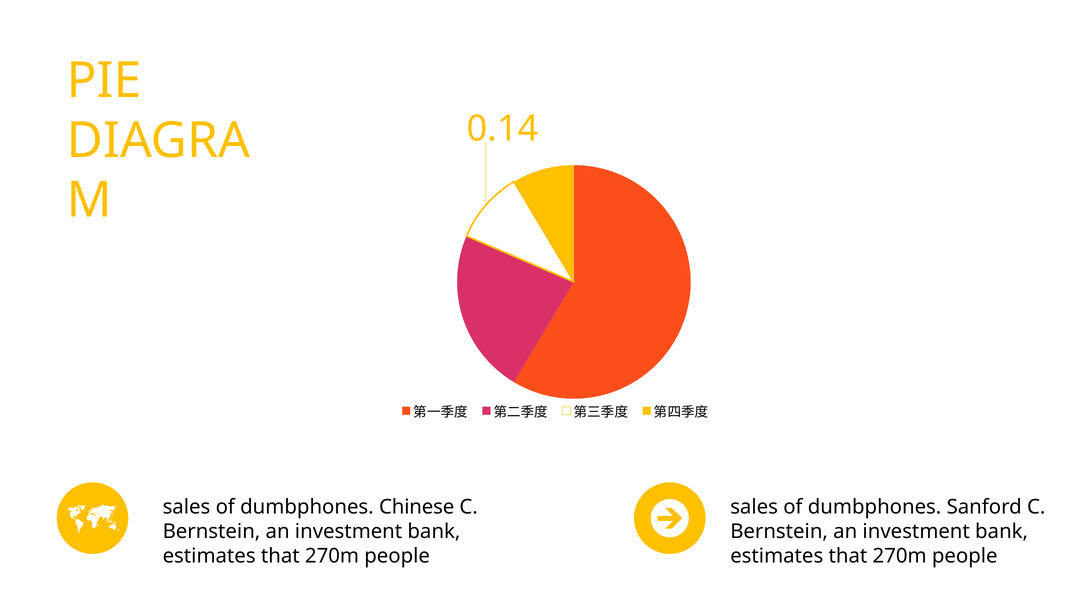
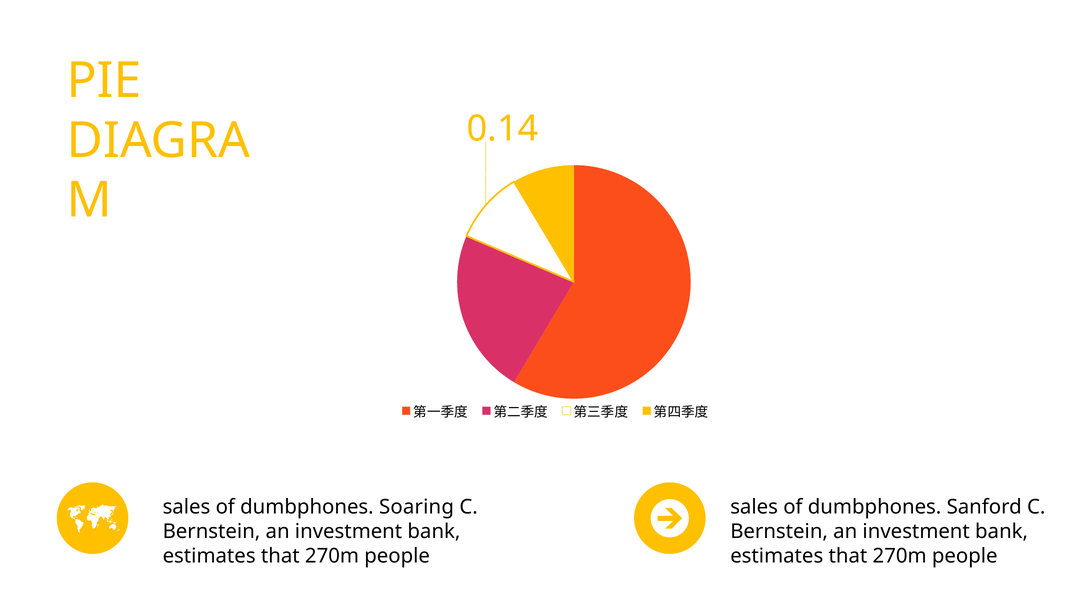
Chinese: Chinese -> Soaring (417, 507)
